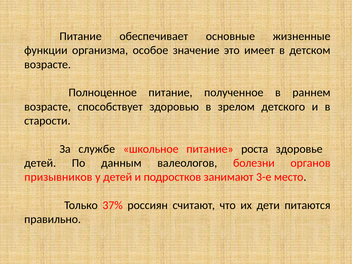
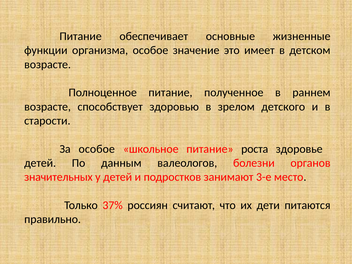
За службе: службе -> особое (97, 149)
призывников: призывников -> значительных (58, 177)
